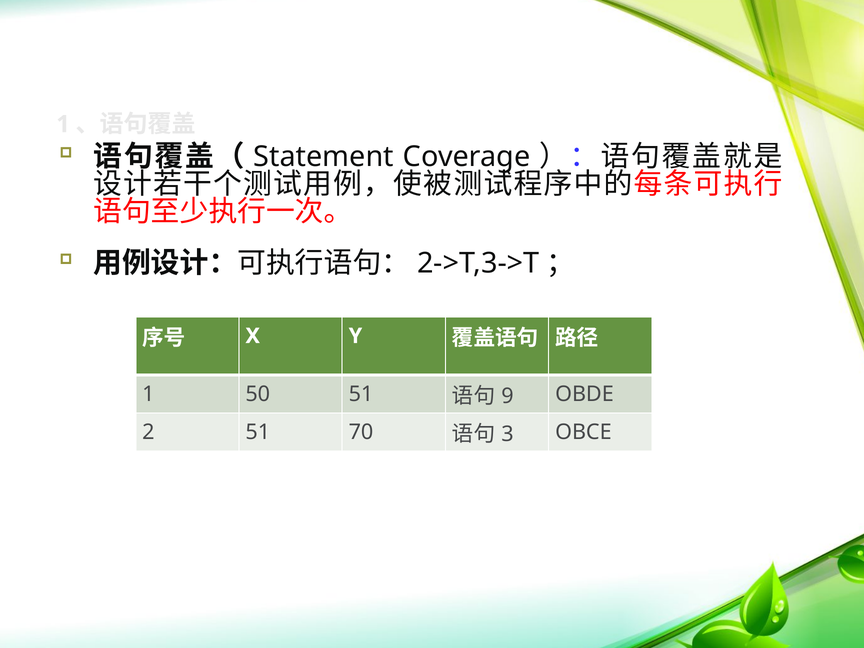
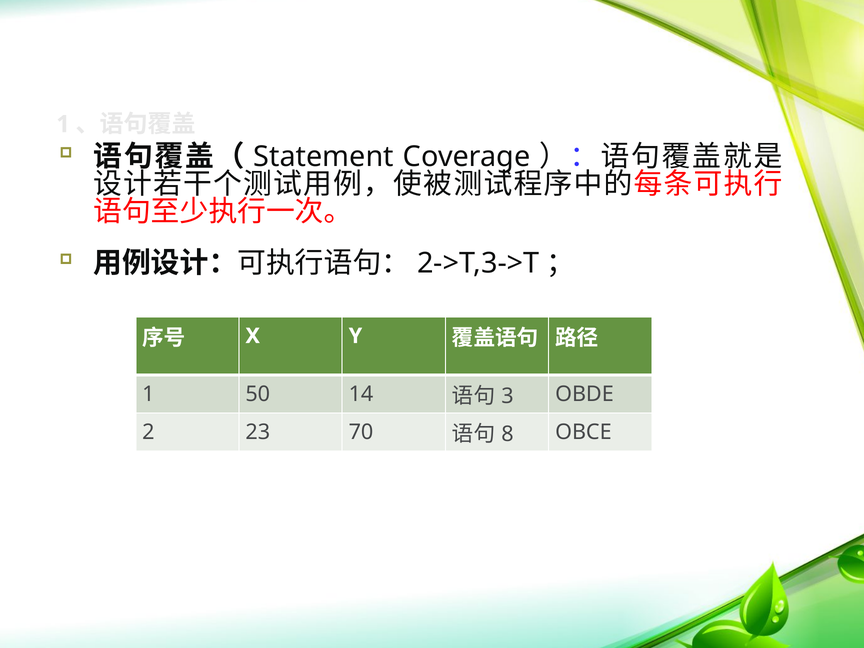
50 51: 51 -> 14 (361, 394)
9: 9 -> 3 (508, 396)
2 51: 51 -> 23 (258, 432)
3: 3 -> 8 (508, 434)
